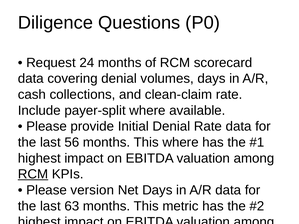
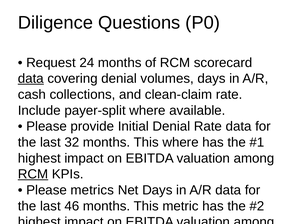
data underline: none -> present (31, 79)
56: 56 -> 32 (72, 142)
version: version -> metrics (92, 190)
63: 63 -> 46 (72, 206)
